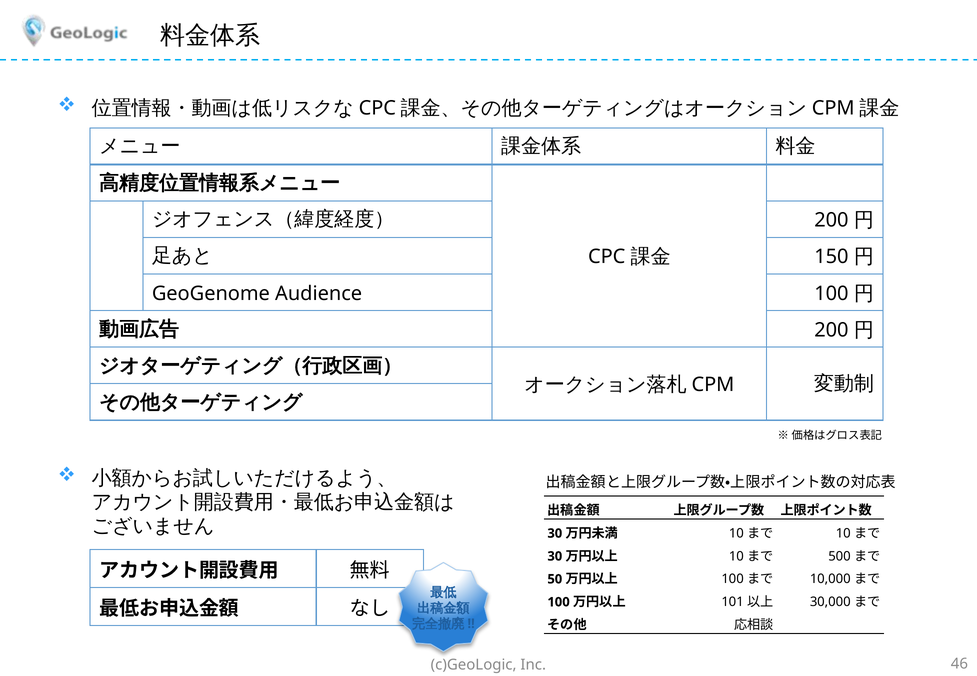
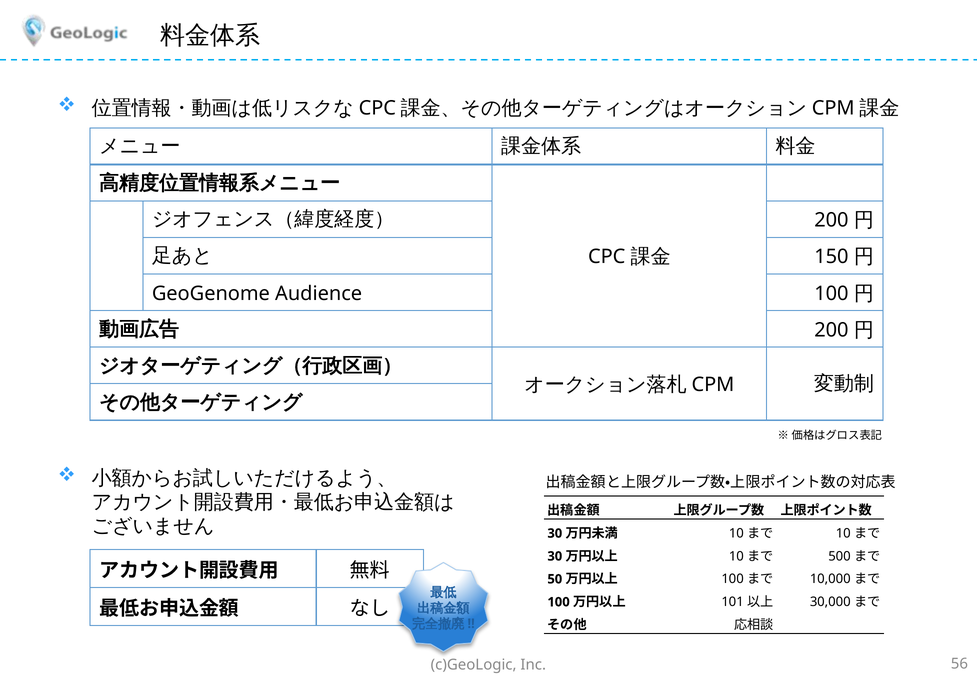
46: 46 -> 56 (959, 664)
